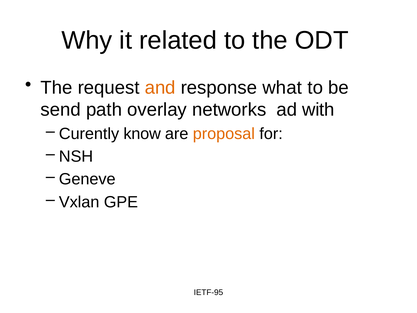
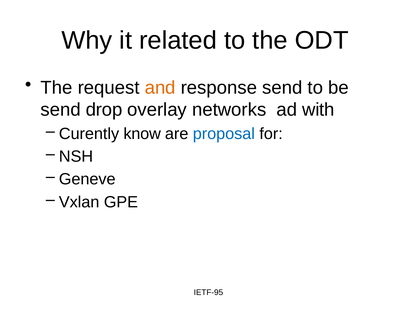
response what: what -> send (282, 87)
path: path -> drop (104, 110)
proposal colour: orange -> blue (224, 134)
